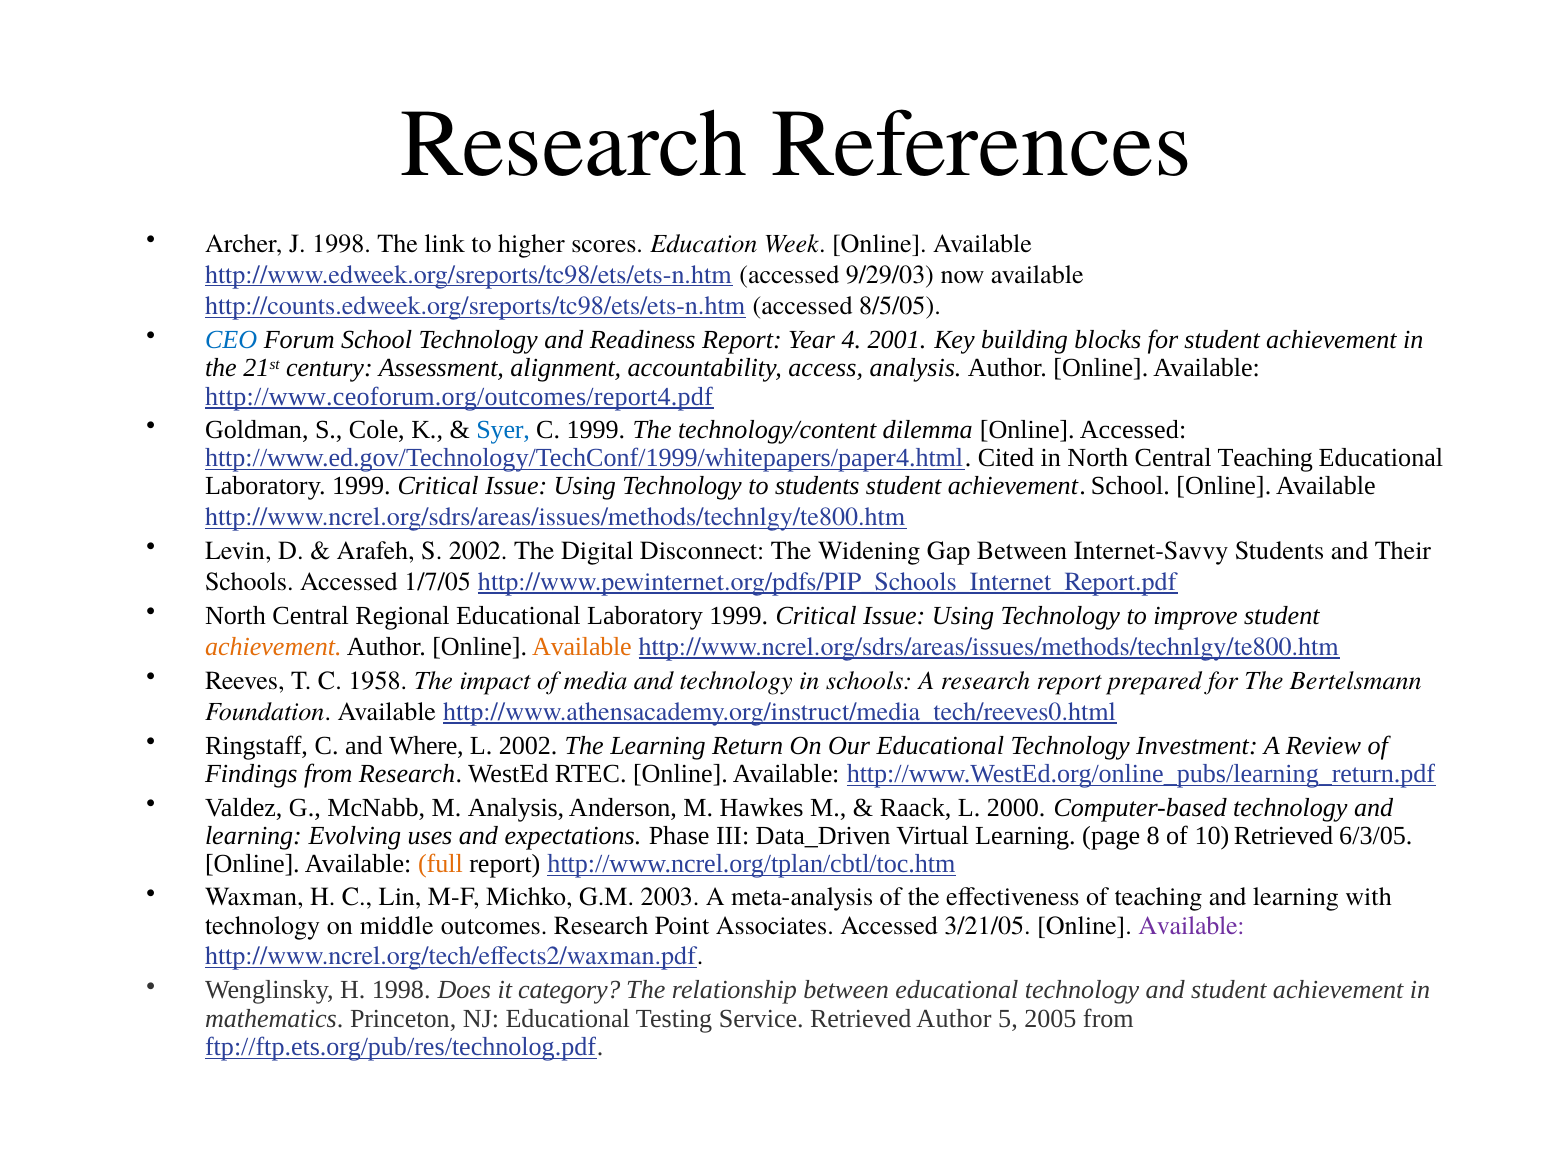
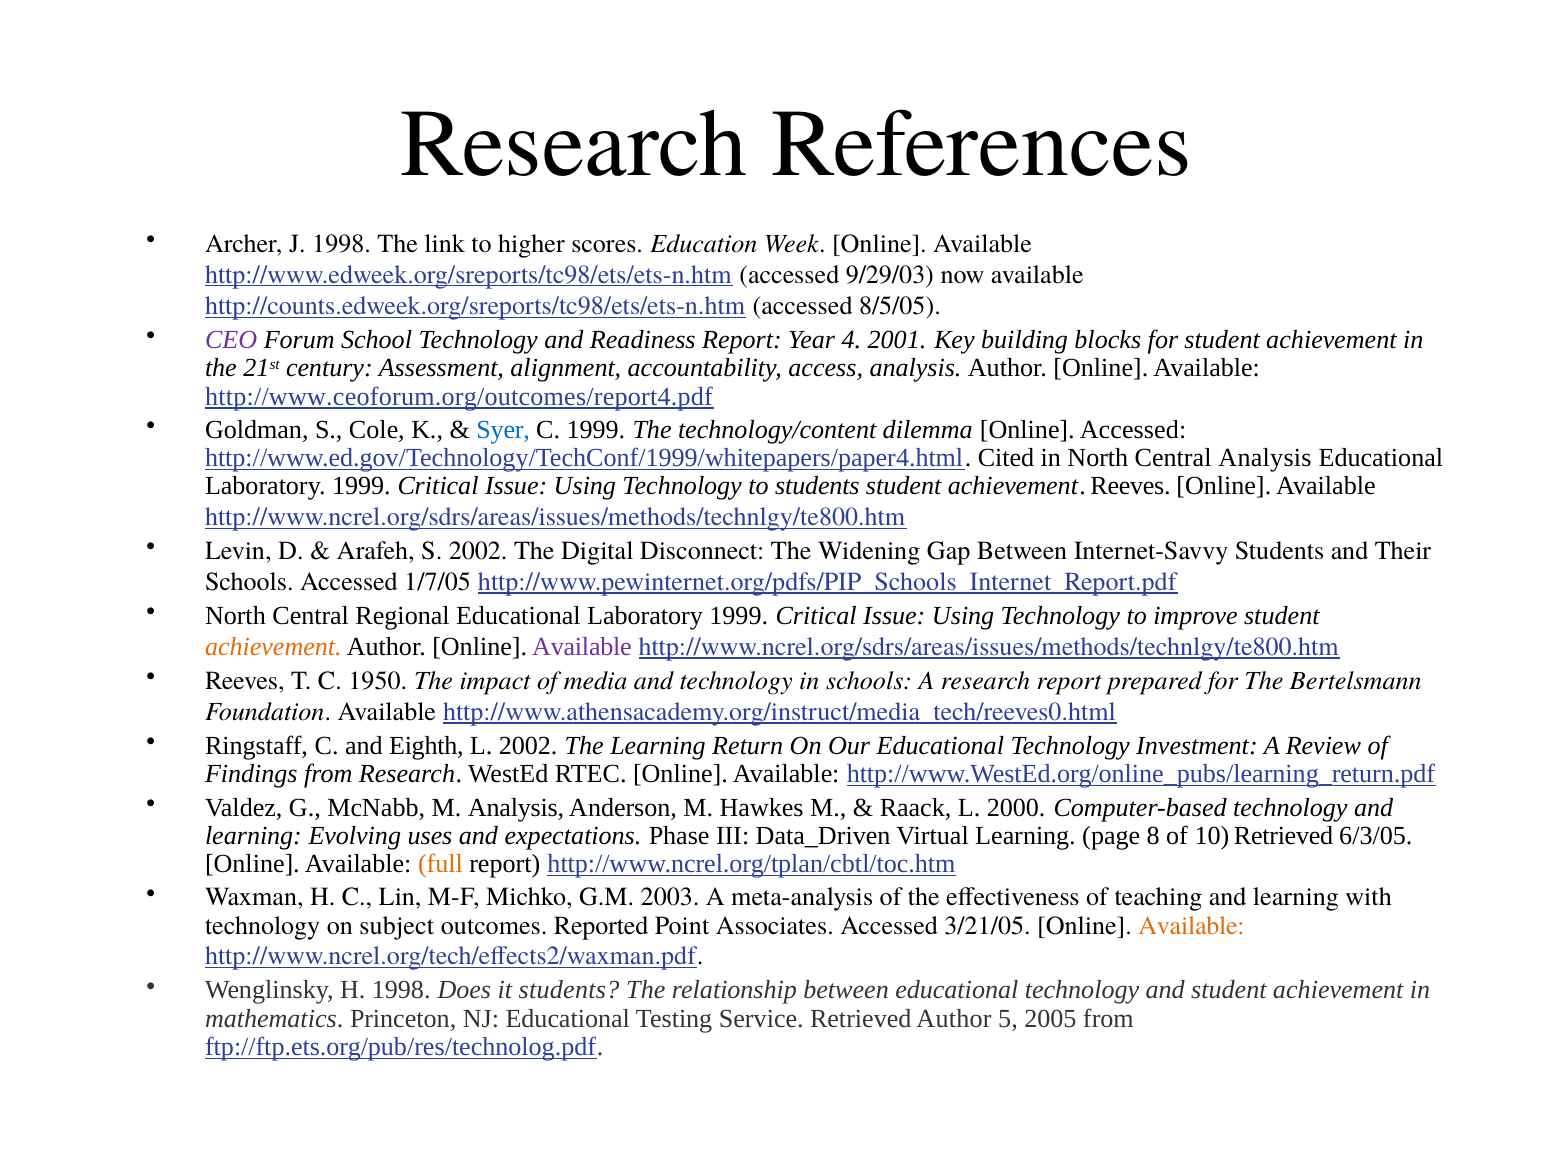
CEO colour: blue -> purple (231, 340)
Central Teaching: Teaching -> Analysis (1265, 458)
achievement School: School -> Reeves (1131, 486)
Available colour: orange -> purple (582, 647)
1958: 1958 -> 1950 (378, 681)
Where: Where -> Eighth (426, 746)
middle: middle -> subject (397, 926)
outcomes Research: Research -> Reported (601, 926)
Available colour: purple -> orange (1192, 926)
it category: category -> students (569, 991)
